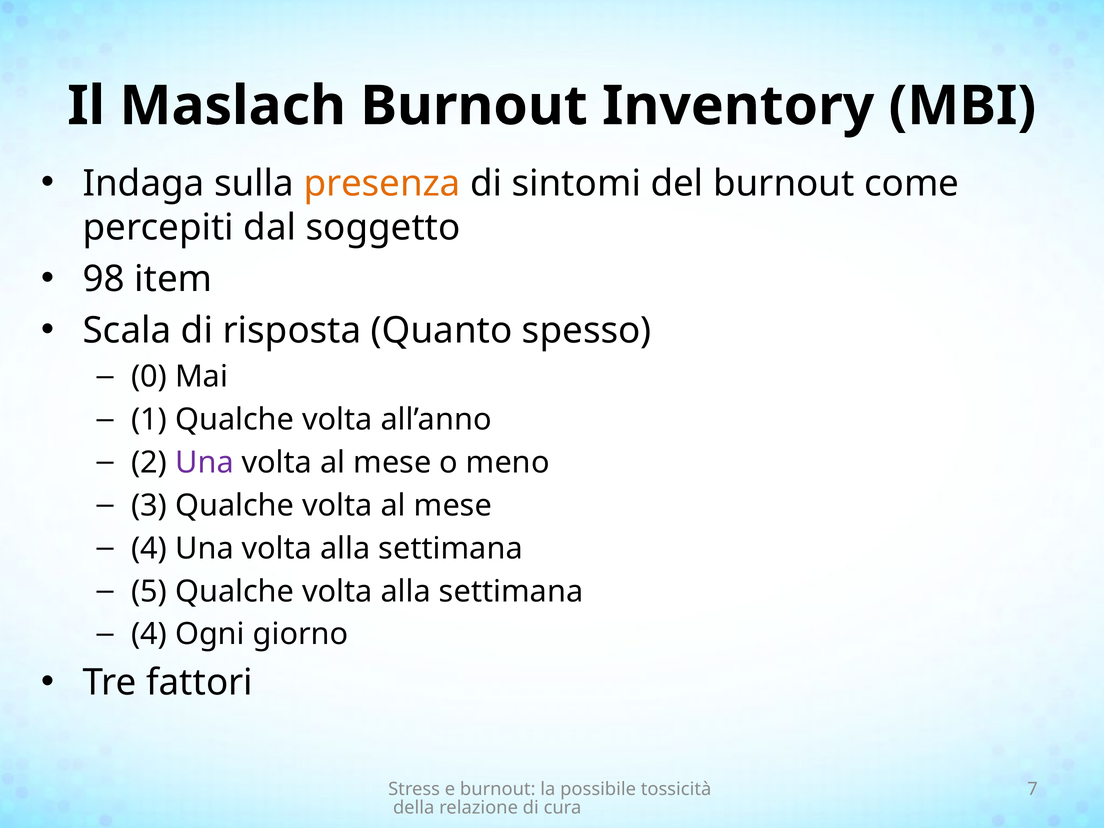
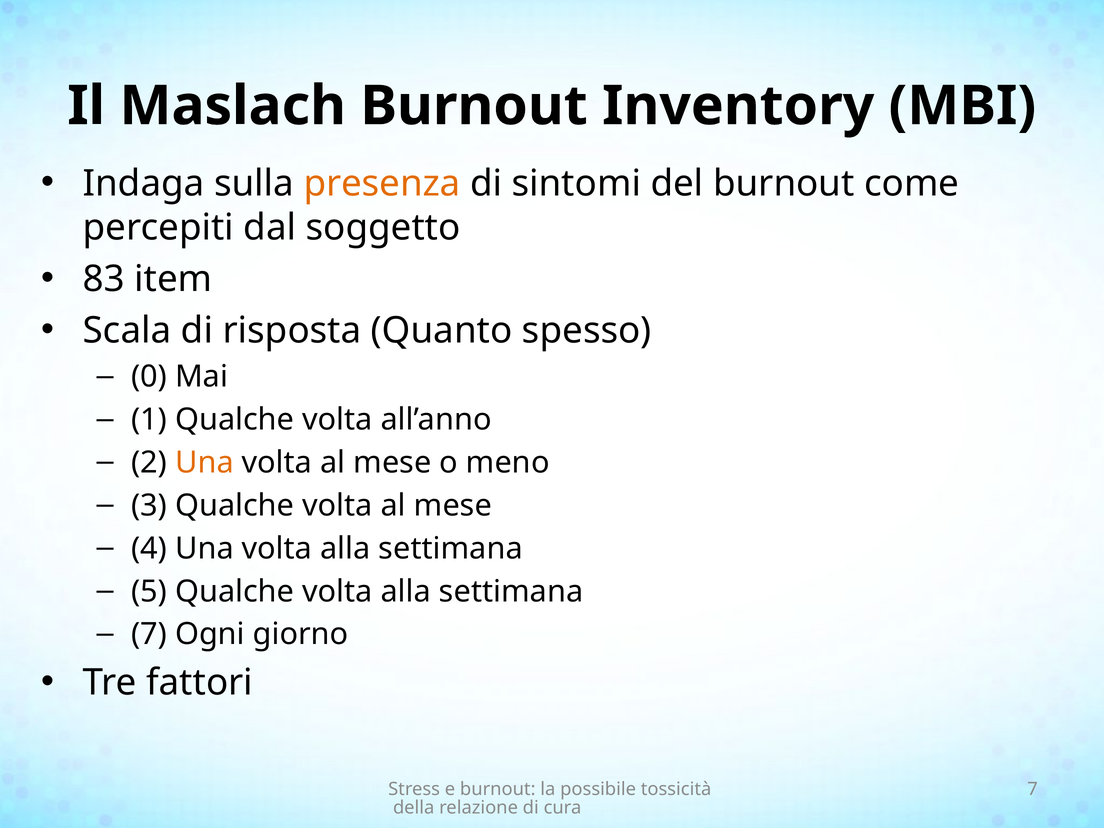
98: 98 -> 83 (104, 279)
Una colour: purple -> orange (204, 463)
4: 4 -> 7 (149, 634)
